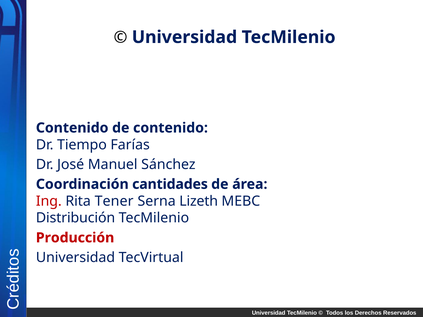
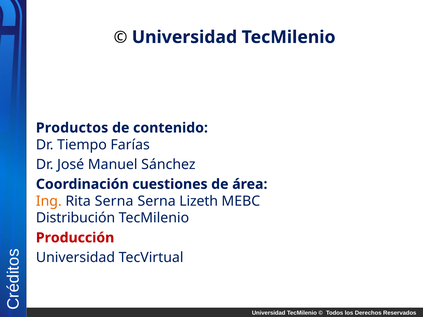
Contenido: Contenido -> Productos (72, 128)
cantidades: cantidades -> cuestiones (170, 184)
Ing colour: red -> orange (49, 201)
Rita Tener: Tener -> Serna (114, 201)
